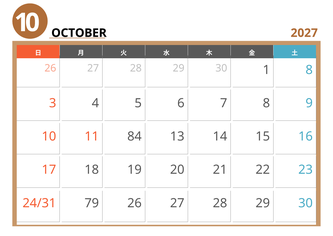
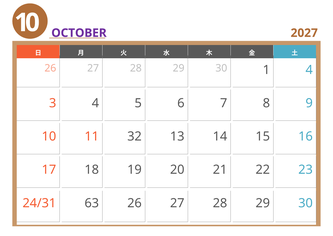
OCTOBER colour: black -> purple (79, 33)
1 8: 8 -> 4 (309, 70)
84: 84 -> 32 (134, 136)
79: 79 -> 63 (92, 203)
